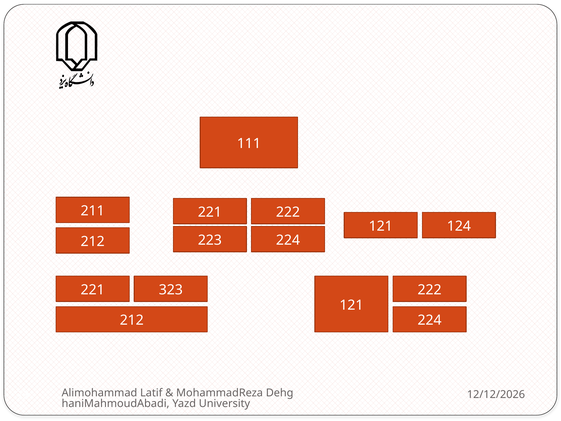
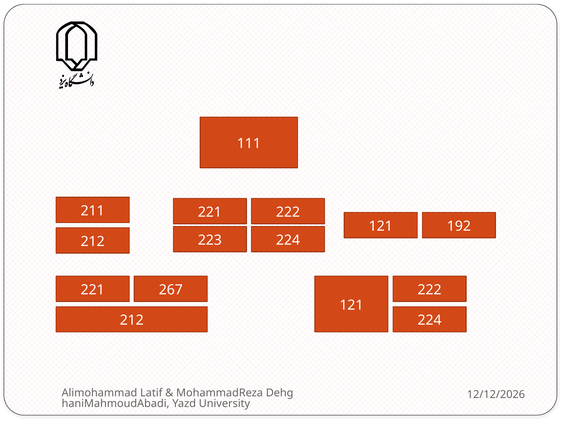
124: 124 -> 192 (459, 226)
323: 323 -> 267 (171, 290)
